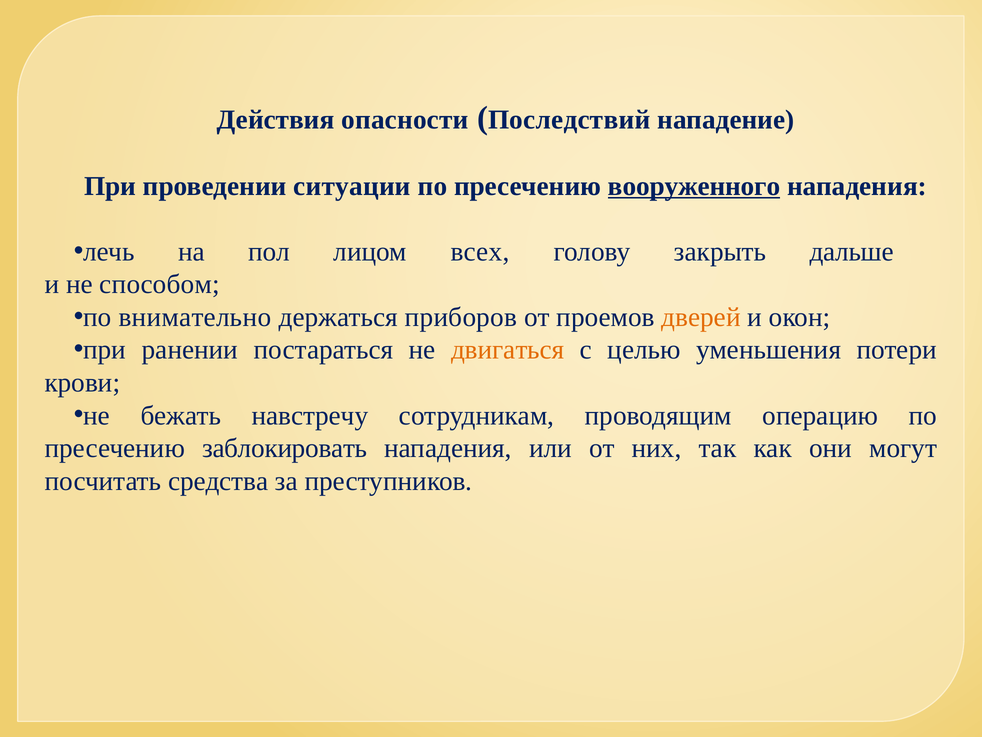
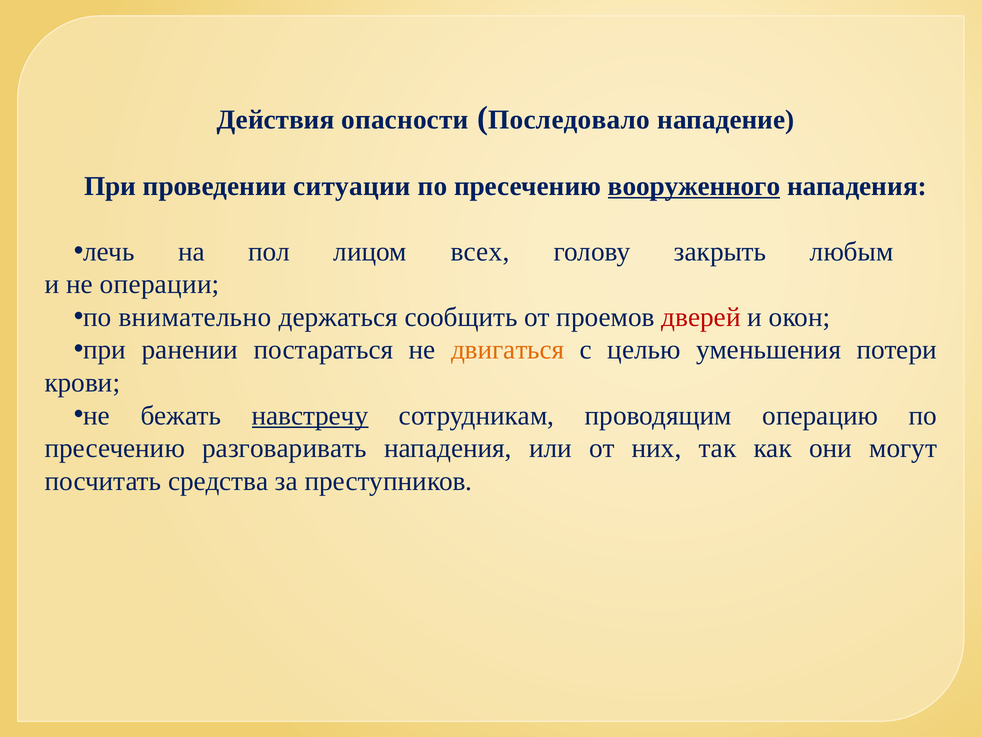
Последствий: Последствий -> Последовало (569, 119)
дальше: дальше -> любым (852, 251)
способом: способом -> операции (160, 284)
приборов: приборов -> сообщить (461, 317)
дверей colour: orange -> red (701, 317)
навстречу underline: none -> present (310, 415)
заблокировать: заблокировать -> разговаривать (284, 448)
